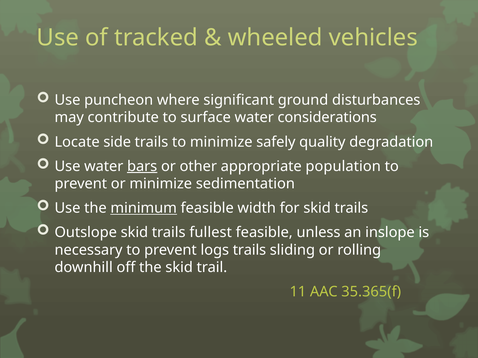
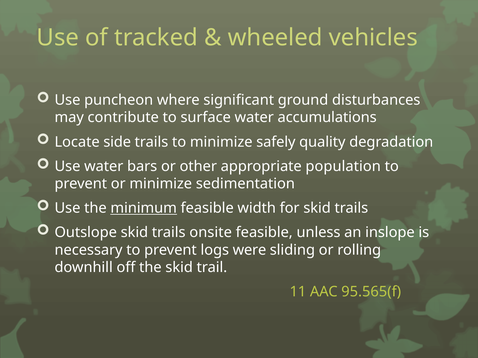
considerations: considerations -> accumulations (327, 118)
bars underline: present -> none (142, 166)
fullest: fullest -> onsite (211, 233)
logs trails: trails -> were (249, 250)
35.365(f: 35.365(f -> 95.565(f (371, 292)
